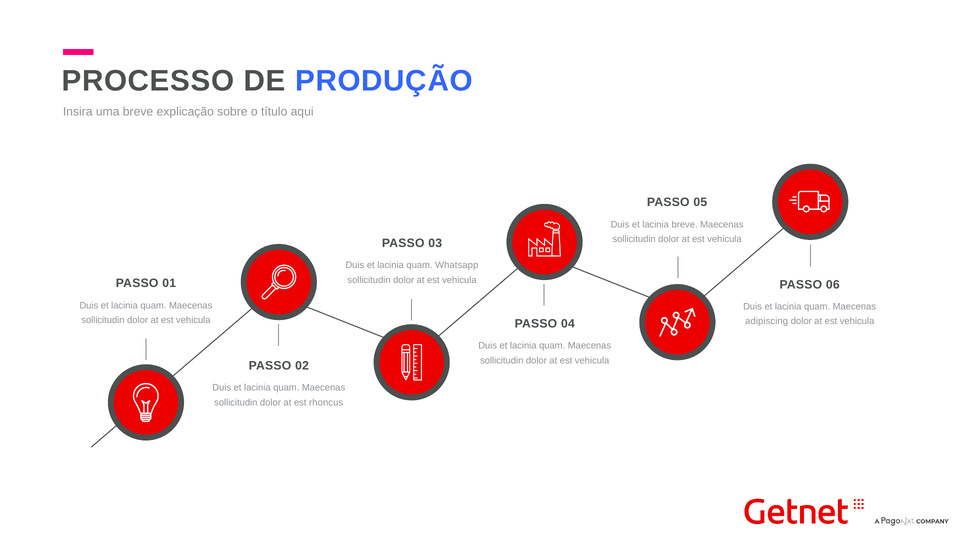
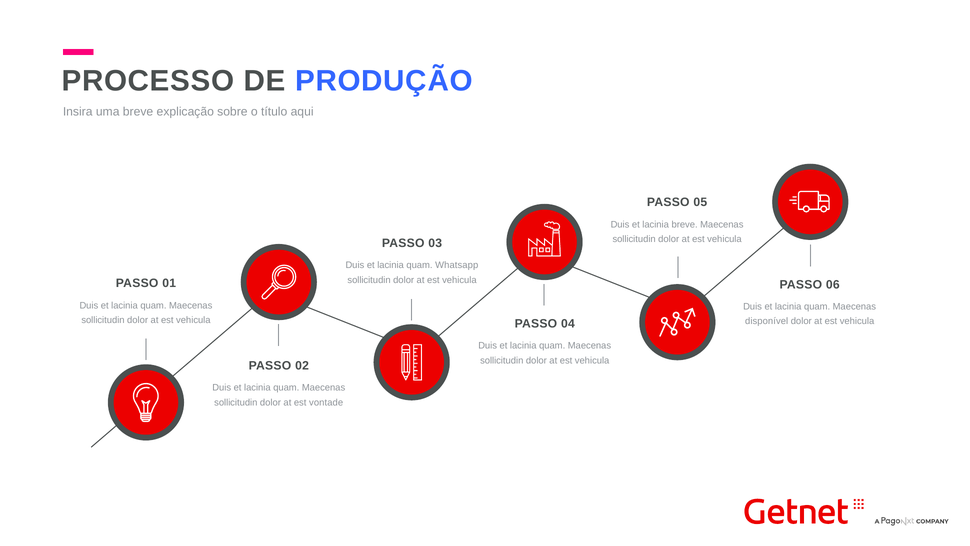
adipiscing: adipiscing -> disponível (767, 321)
rhoncus: rhoncus -> vontade (326, 402)
